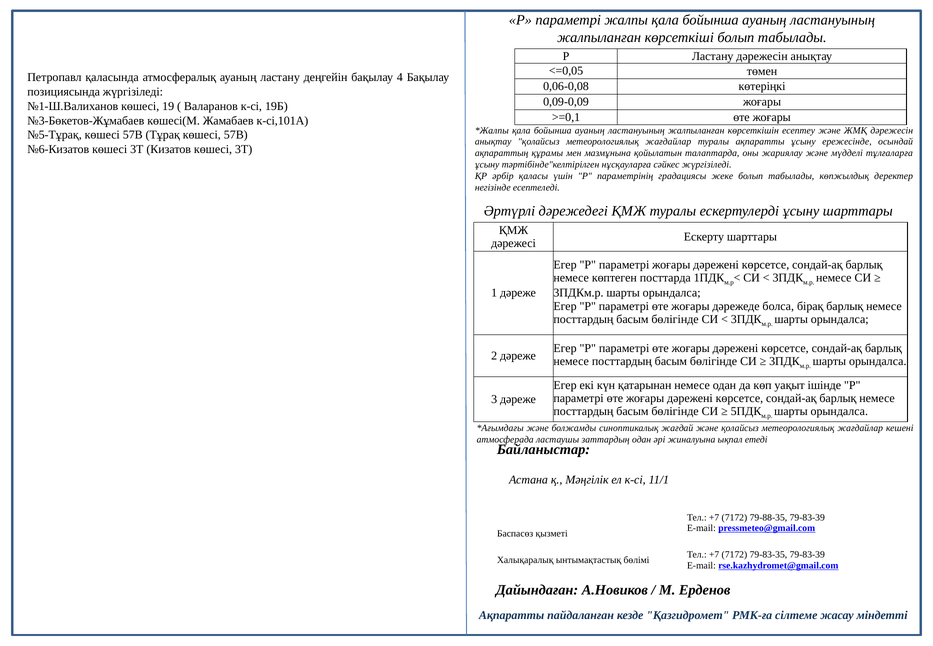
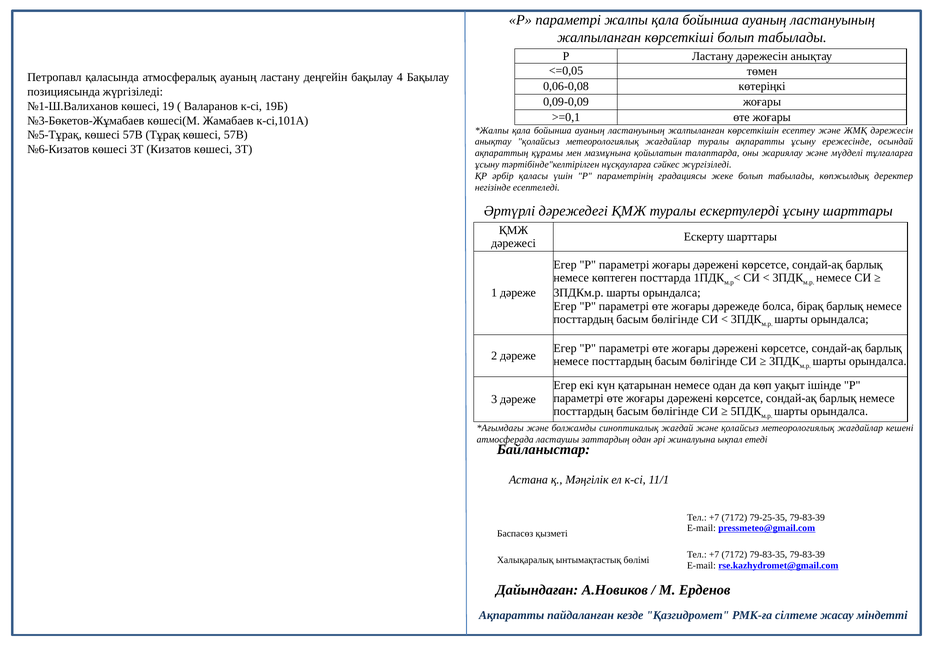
79-88-35: 79-88-35 -> 79-25-35 (768, 517)
